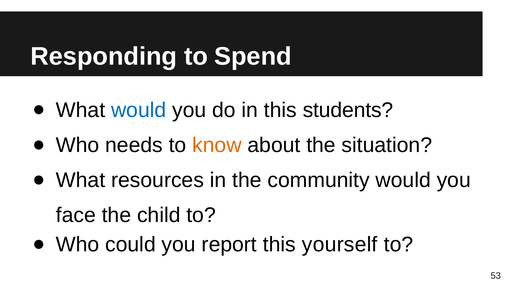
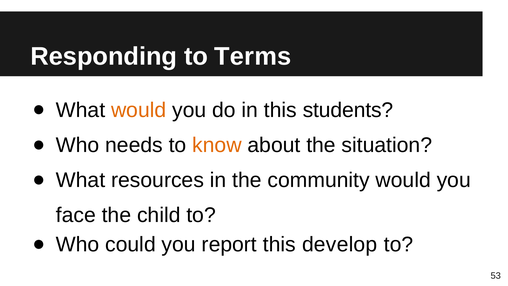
Spend: Spend -> Terms (253, 56)
would colour: blue -> orange (139, 110)
yourself: yourself -> develop (340, 244)
